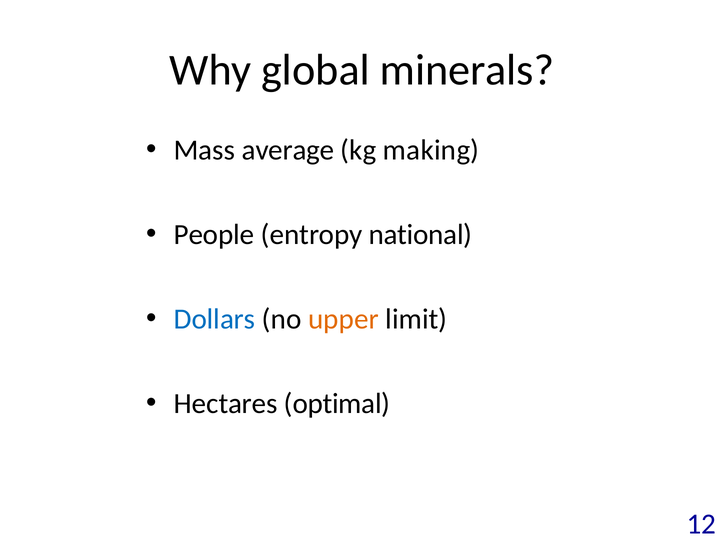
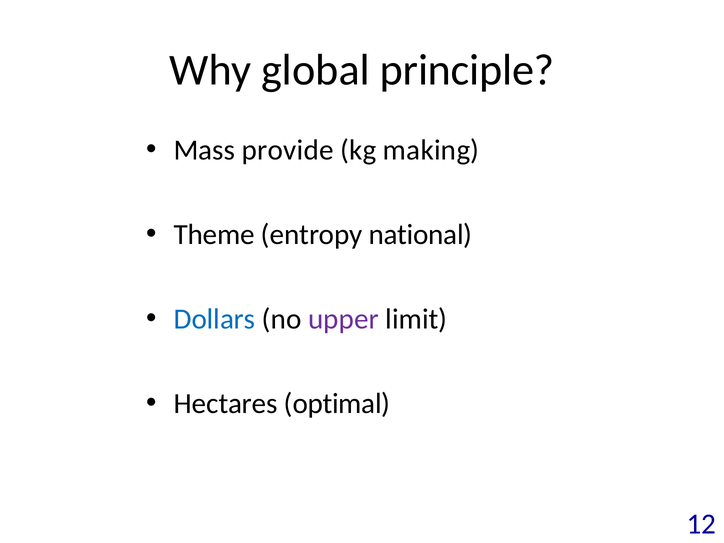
minerals: minerals -> principle (467, 70)
average: average -> provide (288, 150)
People: People -> Theme (214, 234)
upper colour: orange -> purple (343, 319)
